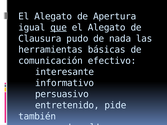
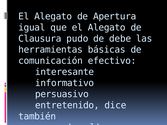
que underline: present -> none (59, 28)
nada: nada -> debe (120, 39)
pide: pide -> dice (115, 105)
